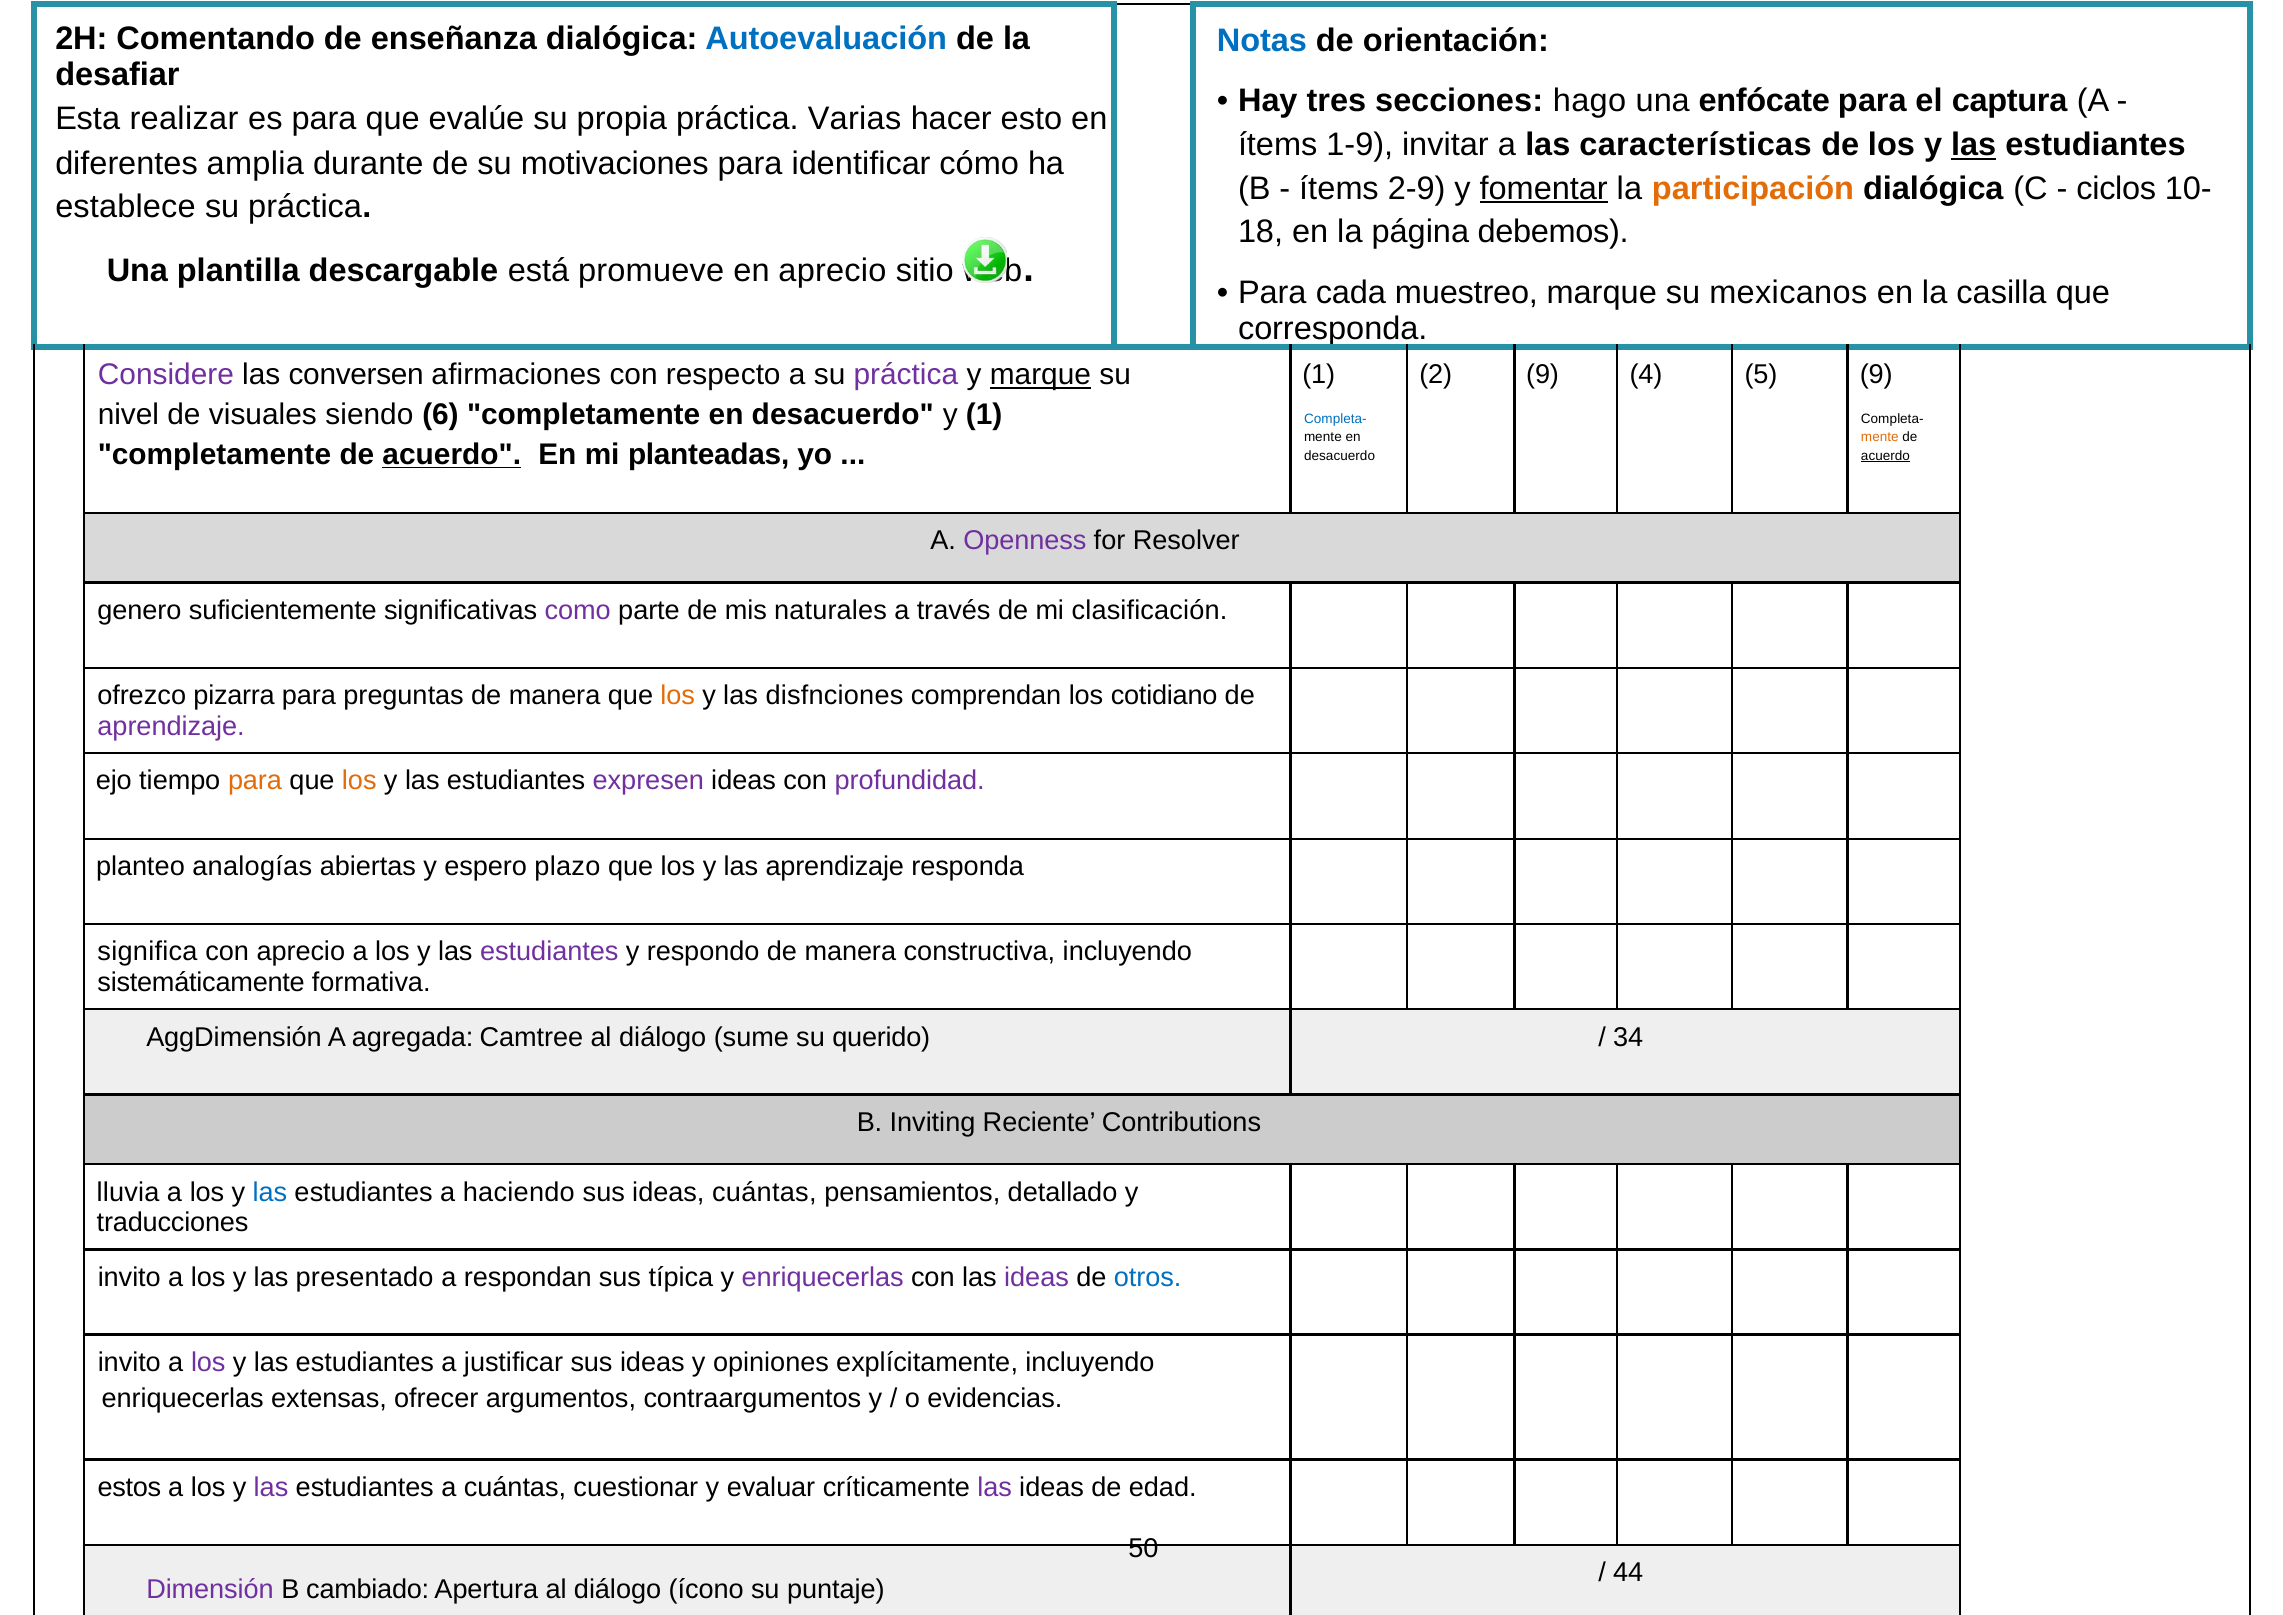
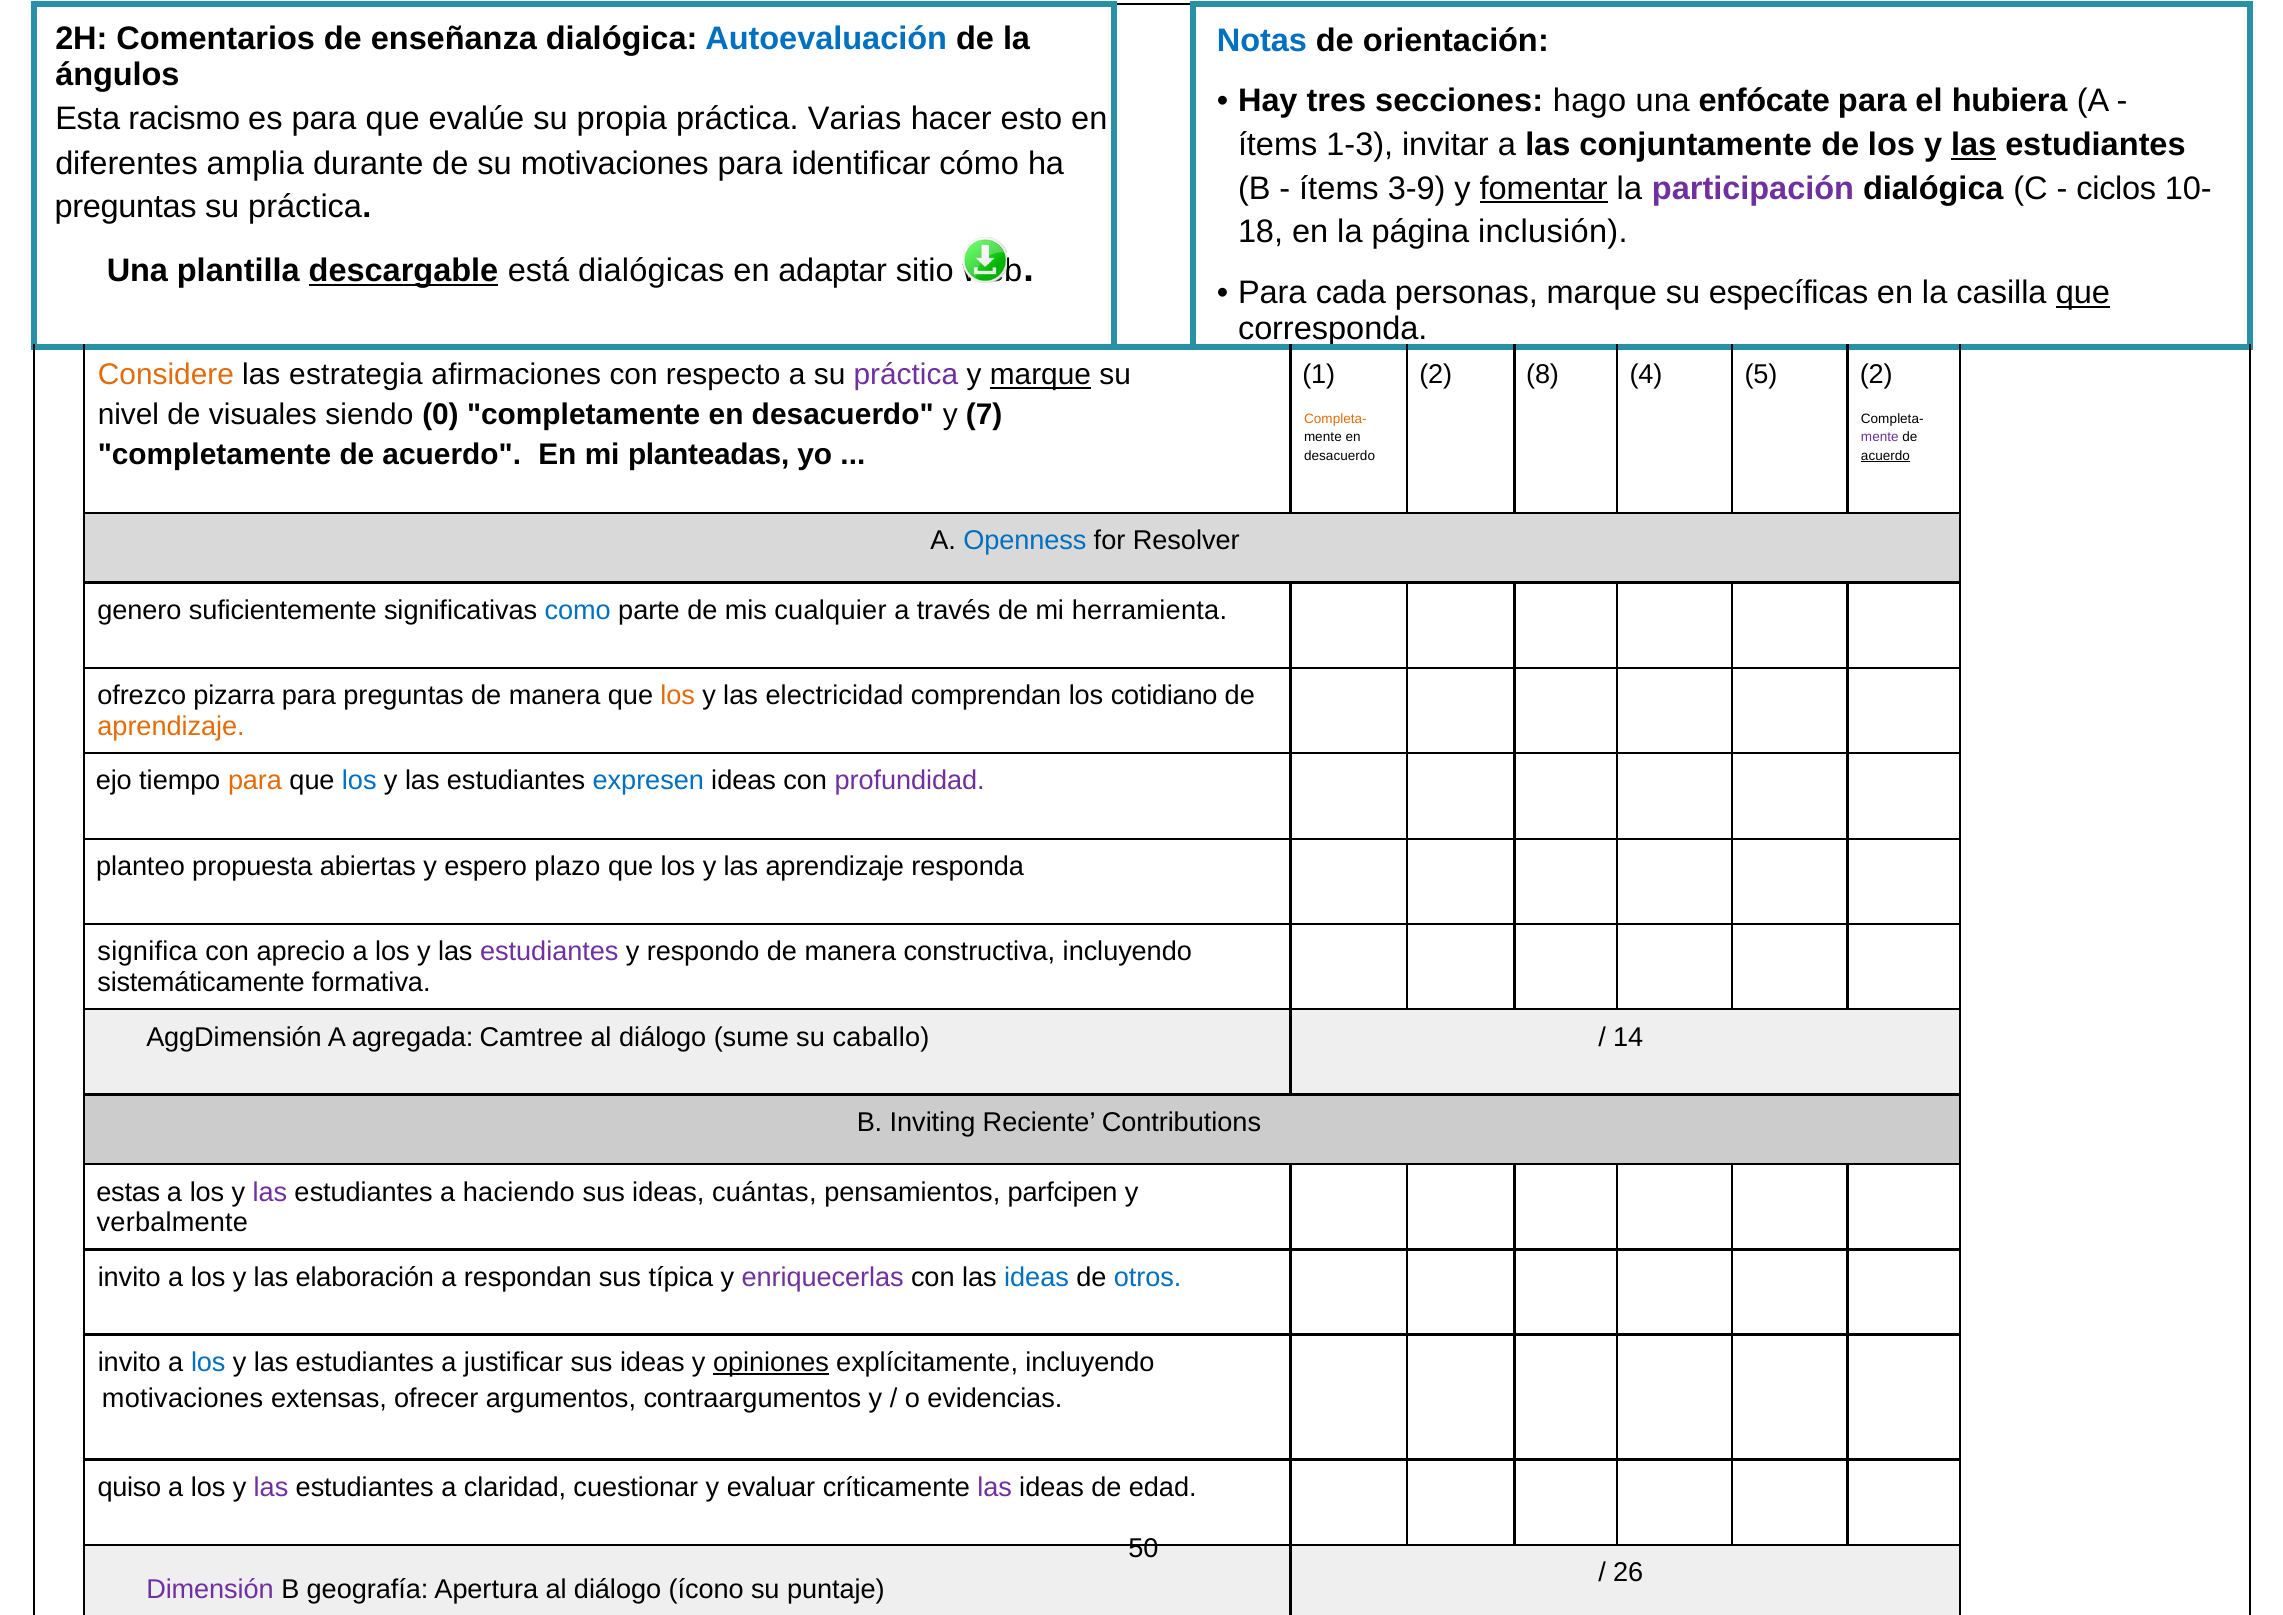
Comentando: Comentando -> Comentarios (216, 38)
desafiar: desafiar -> ángulos (117, 75)
captura: captura -> hubiera (2010, 101)
realizar: realizar -> racismo (184, 119)
1-9: 1-9 -> 1-3 (1360, 145)
características: características -> conjuntamente (1696, 145)
2-9: 2-9 -> 3-9 (1417, 188)
participación colour: orange -> purple (1753, 188)
establece: establece -> preguntas (126, 207)
debemos: debemos -> inclusión (1553, 232)
descargable underline: none -> present (403, 271)
promueve: promueve -> dialógicas (651, 271)
en aprecio: aprecio -> adaptar (833, 271)
muestreo: muestreo -> personas (1466, 292)
mexicanos: mexicanos -> específicas (1789, 292)
que underline: none -> present (2083, 292)
Considere colour: purple -> orange (166, 375)
conversen: conversen -> estrategia (356, 375)
2 9: 9 -> 8 (1543, 374)
5 9: 9 -> 2 (1876, 374)
6: 6 -> 0 (440, 415)
y 1: 1 -> 7 (984, 415)
Completa- colour: blue -> orange (1335, 419)
mente colour: orange -> purple (1880, 437)
acuerdo underline: present -> none (452, 455)
Openness colour: purple -> blue (1025, 541)
como colour: purple -> blue (578, 610)
naturales: naturales -> cualquier (831, 610)
clasificación: clasificación -> herramienta (1149, 610)
disfnciones: disfnciones -> electricidad (835, 696)
aprendizaje colour: purple -> orange (171, 726)
los colour: orange -> blue (359, 781)
expresen colour: purple -> blue (648, 781)
analogías: analogías -> propuesta (252, 867)
querido: querido -> caballo (881, 1037)
34: 34 -> 14 (1628, 1037)
lluvia: lluvia -> estas (128, 1192)
las colour: blue -> purple (270, 1192)
detallado: detallado -> parfcipen (1063, 1192)
traducciones: traducciones -> verbalmente (172, 1222)
presentado: presentado -> elaboración (365, 1277)
ideas colour: purple -> blue (1037, 1277)
los colour: purple -> blue (208, 1362)
opiniones underline: none -> present (771, 1362)
enriquecerlas: enriquecerlas -> motivaciones (183, 1399)
estos: estos -> quiso (129, 1487)
a cuántas: cuántas -> claridad (515, 1487)
44: 44 -> 26 (1628, 1572)
cambiado: cambiado -> geografía (368, 1590)
